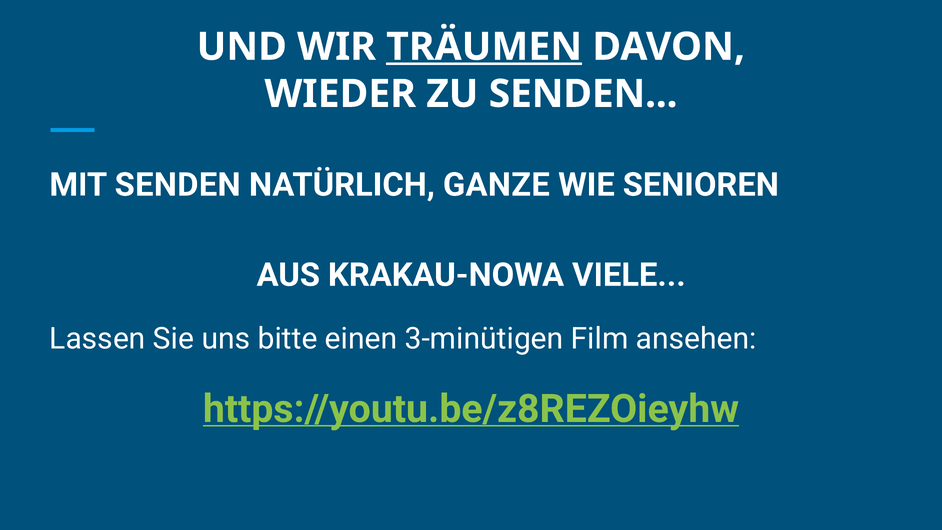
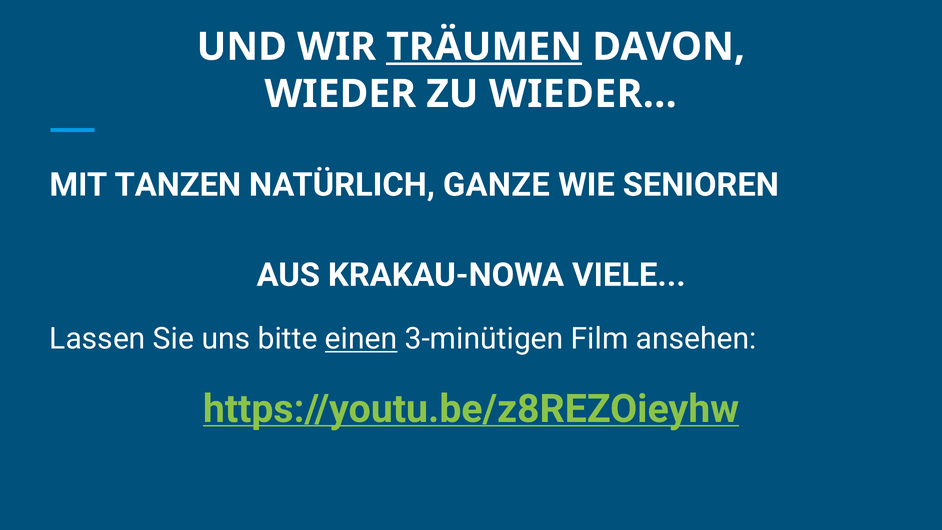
ZU SENDEN: SENDEN -> WIEDER (583, 94)
MIT SENDEN: SENDEN -> TANZEN (178, 185)
einen underline: none -> present (361, 339)
